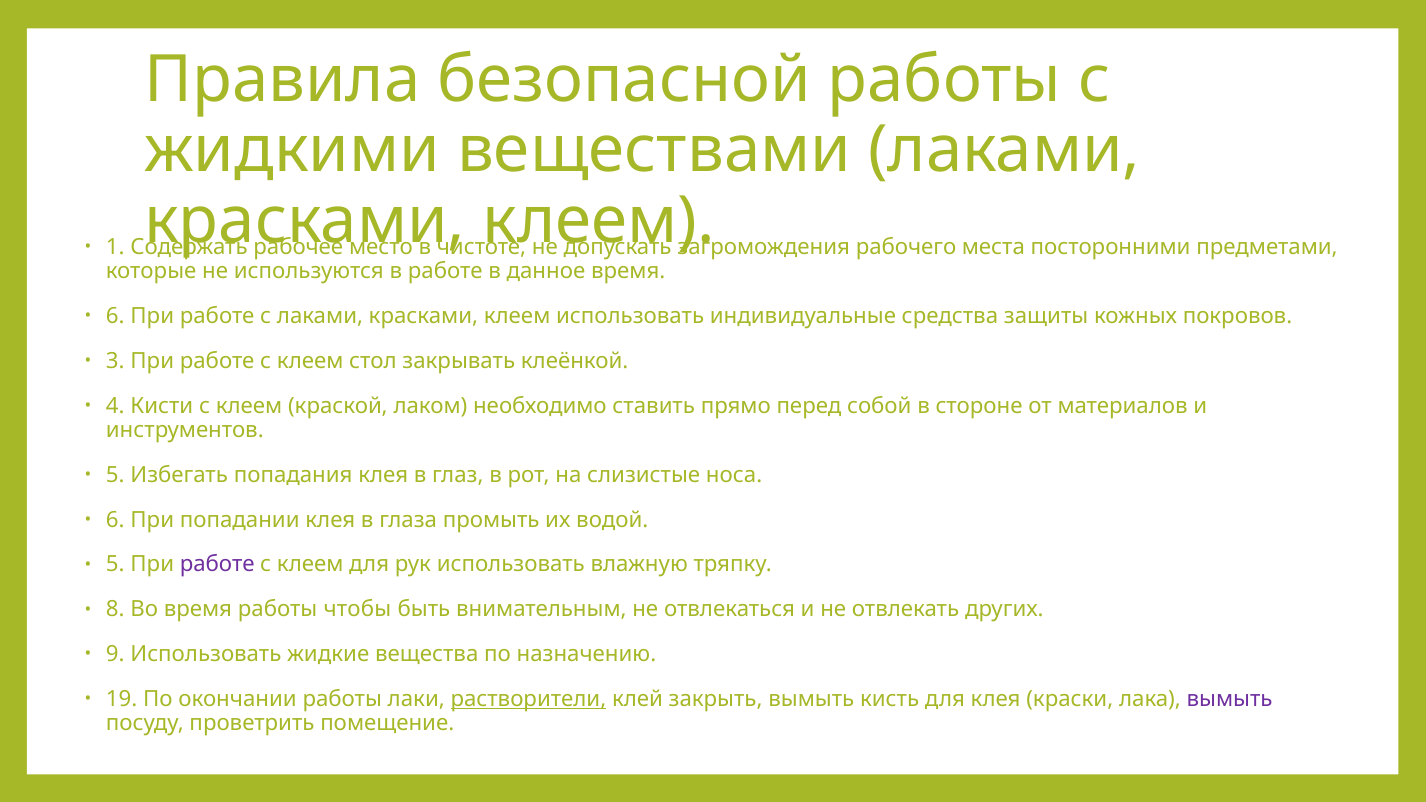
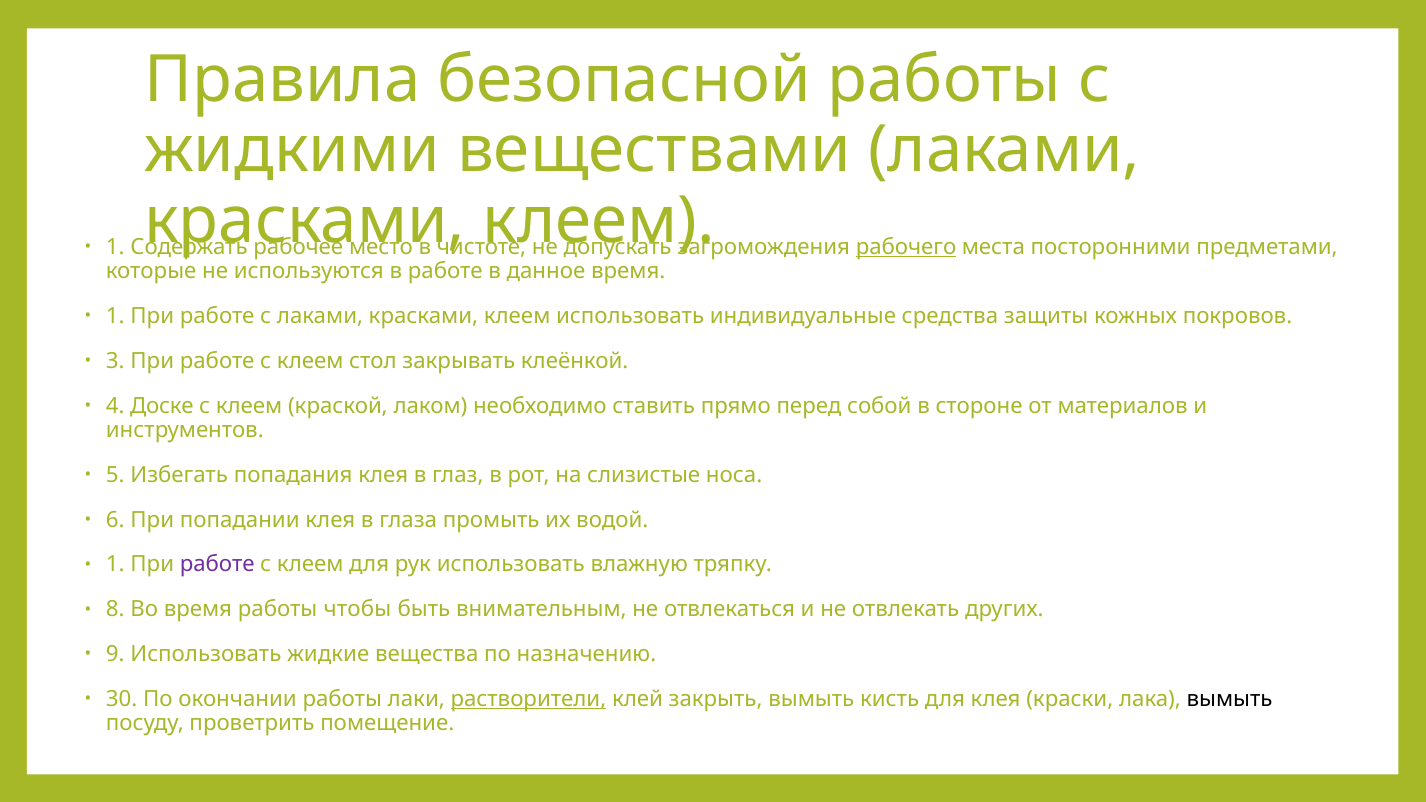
рабочего underline: none -> present (906, 247)
6: 6 -> 1 (115, 316)
Кисти: Кисти -> Доске (162, 406)
5: 5 -> 1 (115, 565)
19: 19 -> 30 (122, 699)
вымыть colour: purple -> black (1230, 699)
